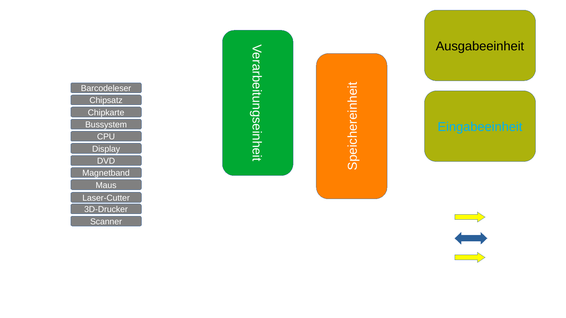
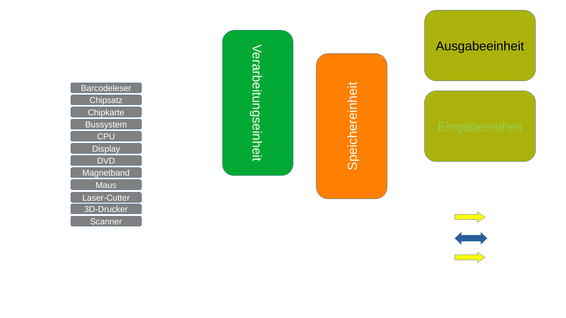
Eingabeeinheit colour: light blue -> light green (480, 127)
